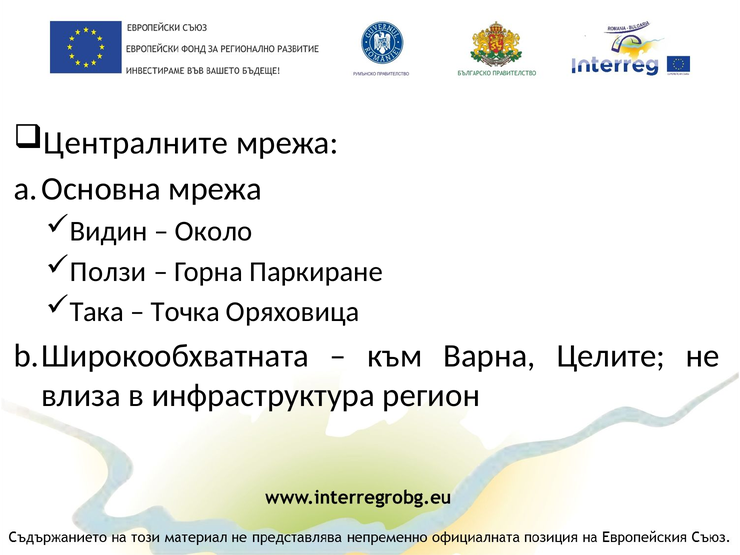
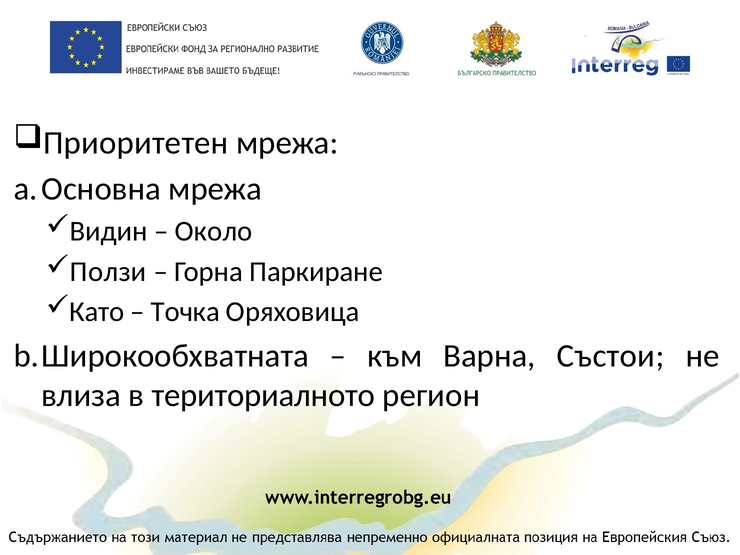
Централните: Централните -> Приоритетен (136, 143)
Така: Така -> Като (97, 312)
Целите: Целите -> Състои (611, 356)
инфраструктура: инфраструктура -> териториалното (263, 395)
